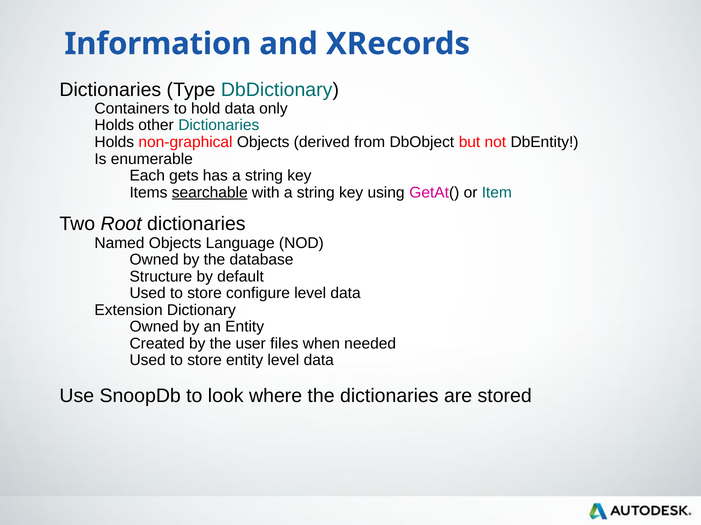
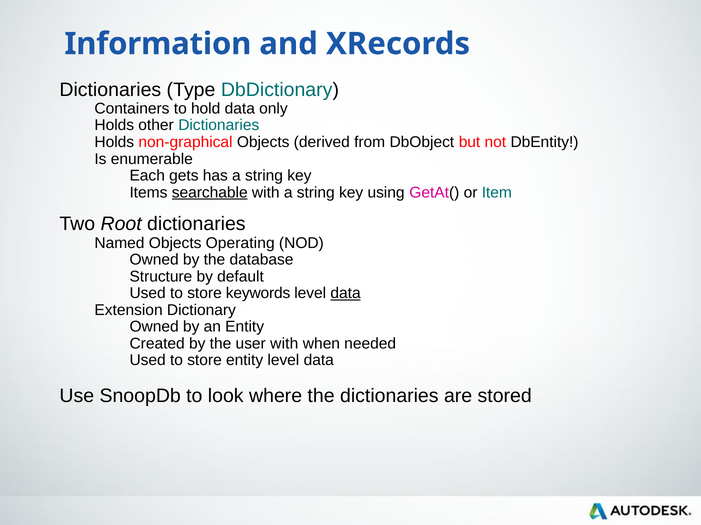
Language: Language -> Operating (240, 243)
configure: configure -> keywords (258, 294)
data underline: none -> present (346, 294)
user files: files -> with (284, 344)
